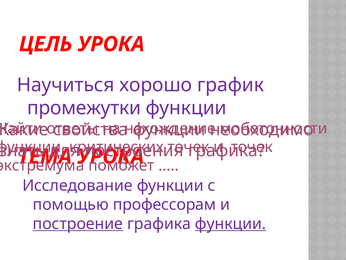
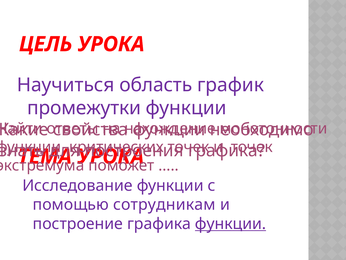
хорошо: хорошо -> область (156, 85)
профессорам: профессорам -> сотрудникам (164, 204)
построение underline: present -> none (78, 223)
